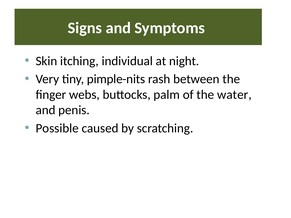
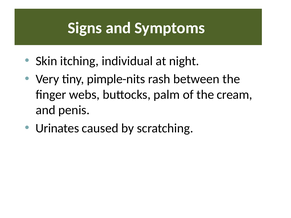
water: water -> cream (235, 95)
Possible: Possible -> Urinates (57, 128)
